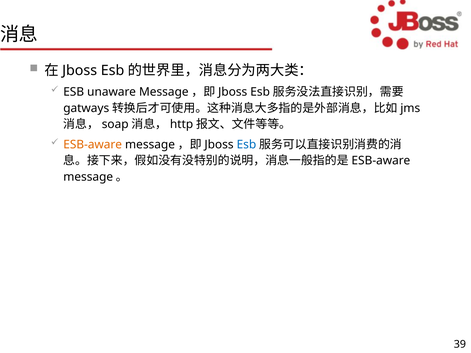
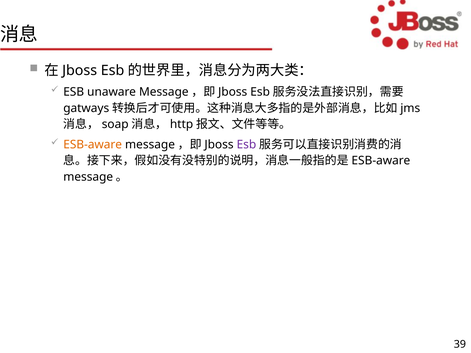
Esb colour: blue -> purple (246, 145)
